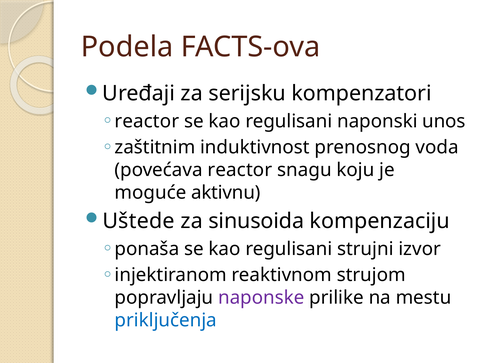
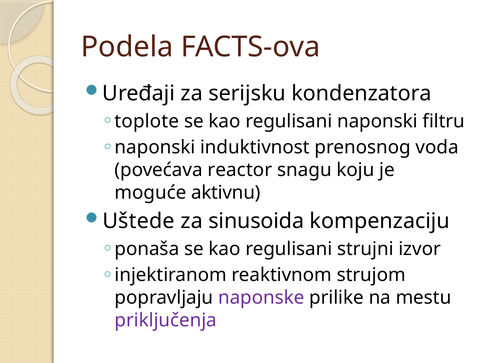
kompenzatori: kompenzatori -> kondenzatora (362, 93)
reactor: reactor -> toplote (147, 121)
unos: unos -> filtru (444, 121)
zaštitnim: zaštitnim -> naponski (155, 147)
priključenja colour: blue -> purple (166, 320)
